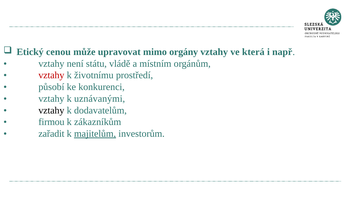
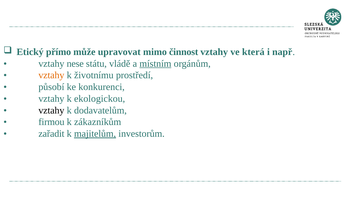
cenou: cenou -> přímo (59, 52)
orgány: orgány -> činnost (184, 52)
není: není -> nese (75, 64)
místním underline: none -> present (155, 64)
vztahy colour: red -> orange (51, 75)
uznávanými: uznávanými -> ekologickou (100, 99)
